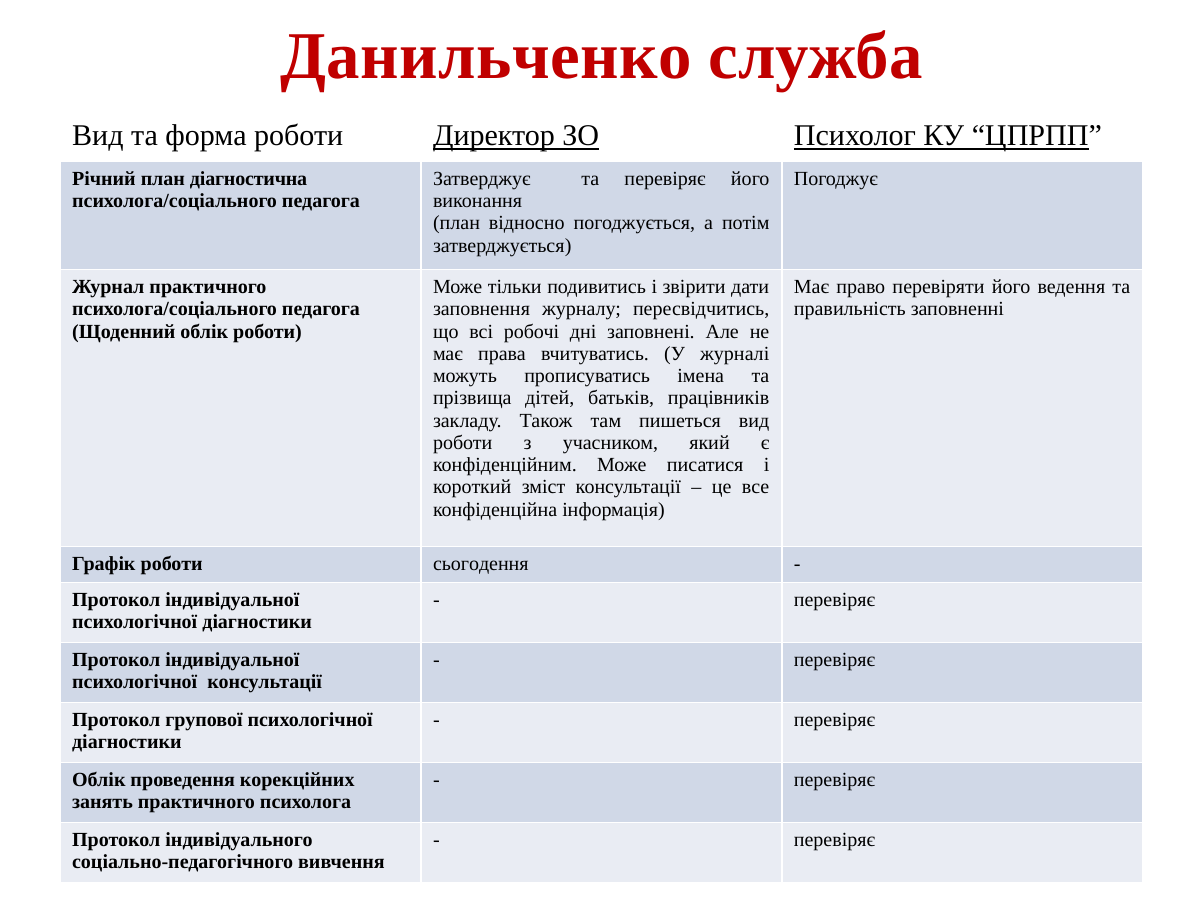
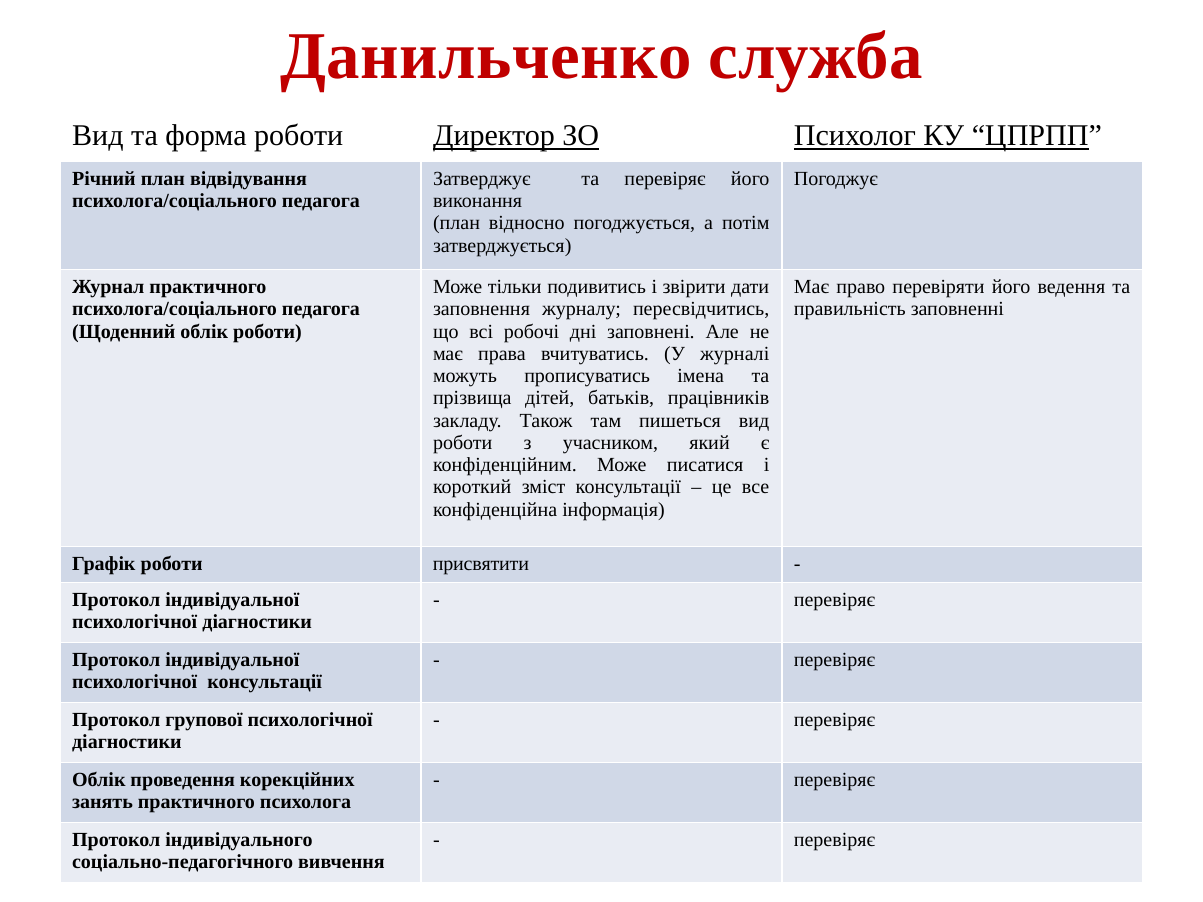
діагностична: діагностична -> відвідування (249, 179)
сьогодення: сьогодення -> присвятити (481, 564)
